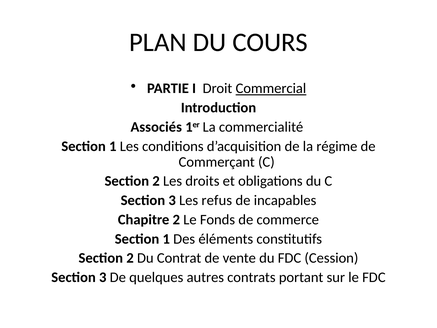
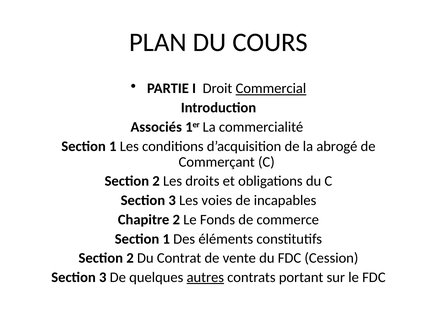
régime: régime -> abrogé (337, 146)
refus: refus -> voies (217, 200)
autres underline: none -> present (205, 277)
